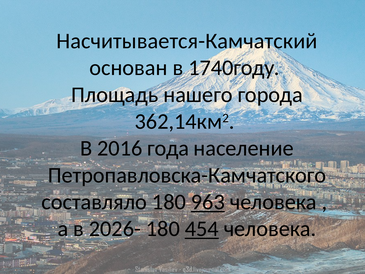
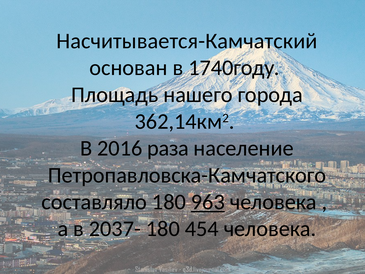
года: года -> раза (168, 148)
2026-: 2026- -> 2037- (115, 229)
454 underline: present -> none (202, 229)
